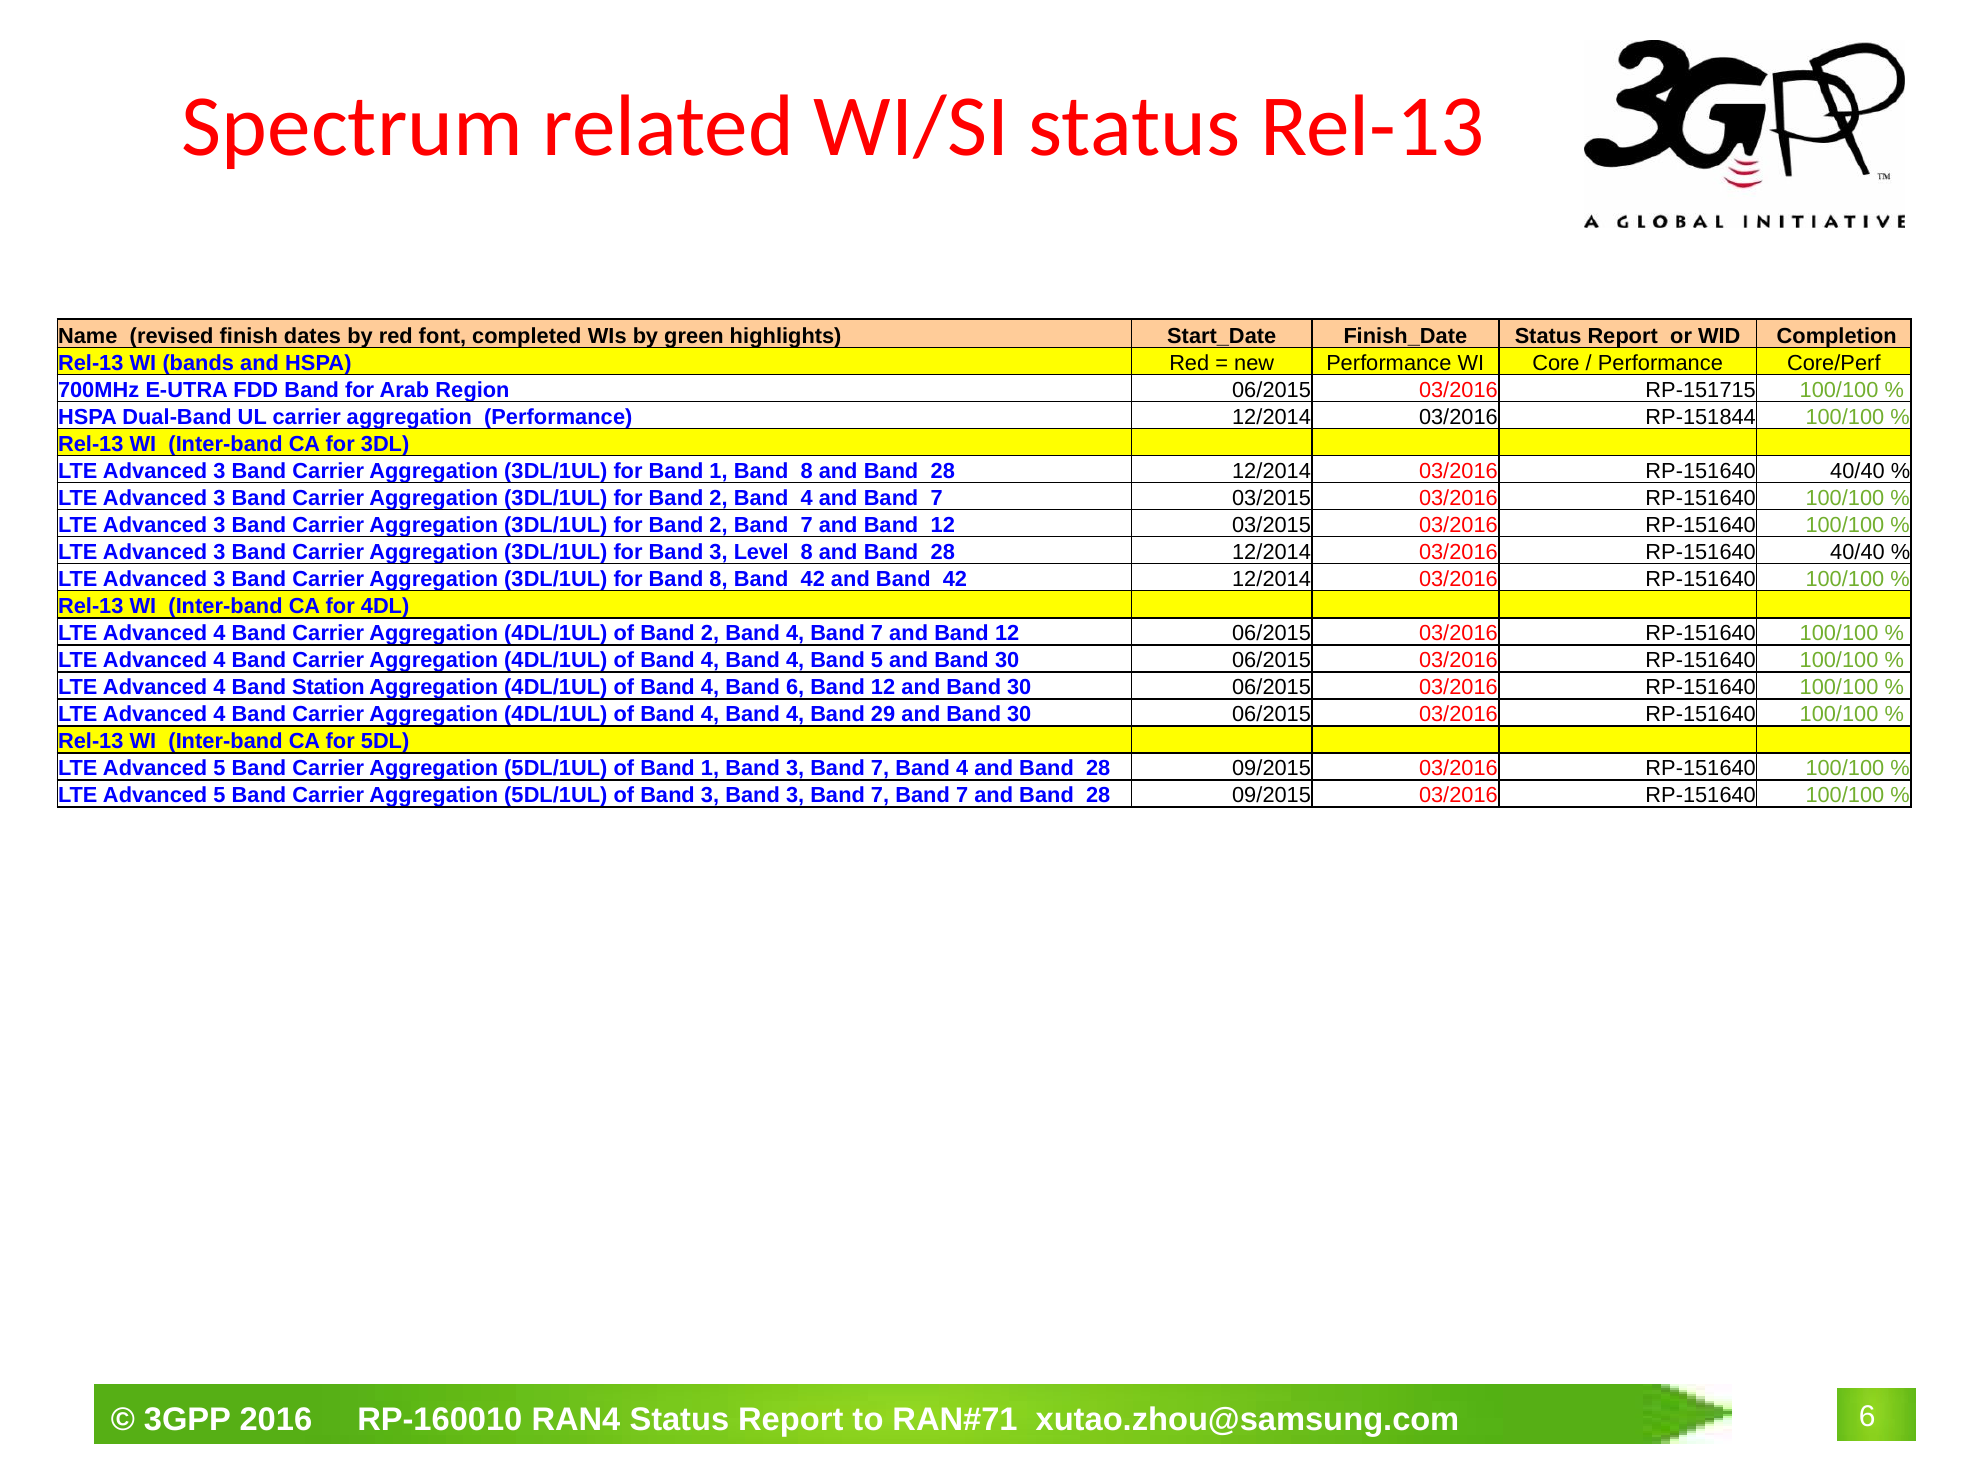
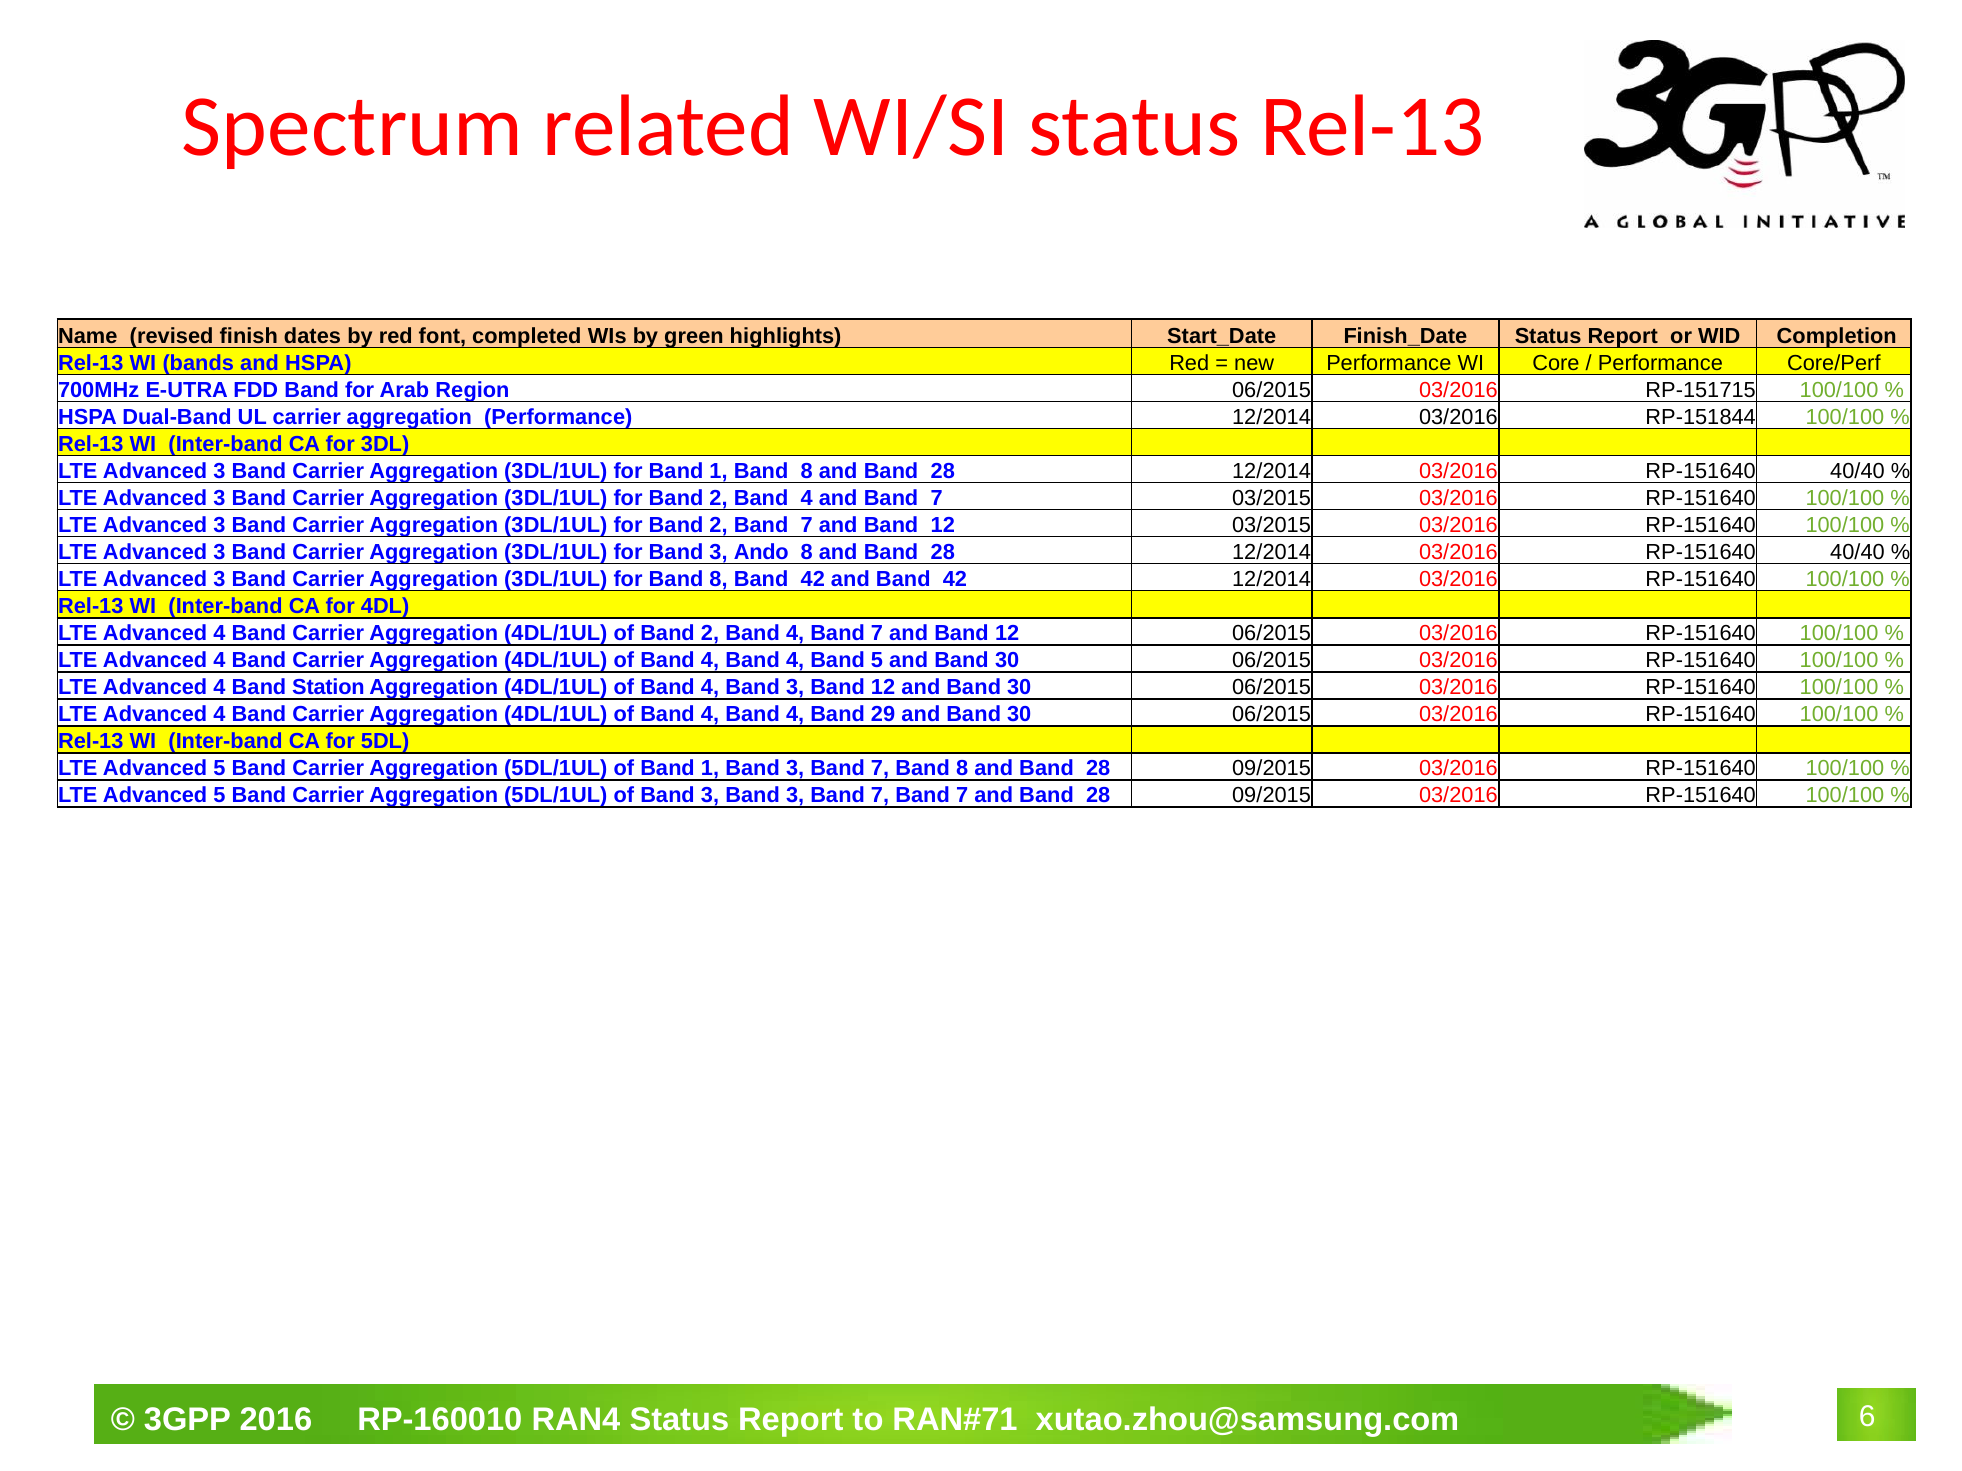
Level: Level -> Ando (761, 552)
4 Band 6: 6 -> 3 (795, 687)
7 Band 4: 4 -> 8 (962, 768)
